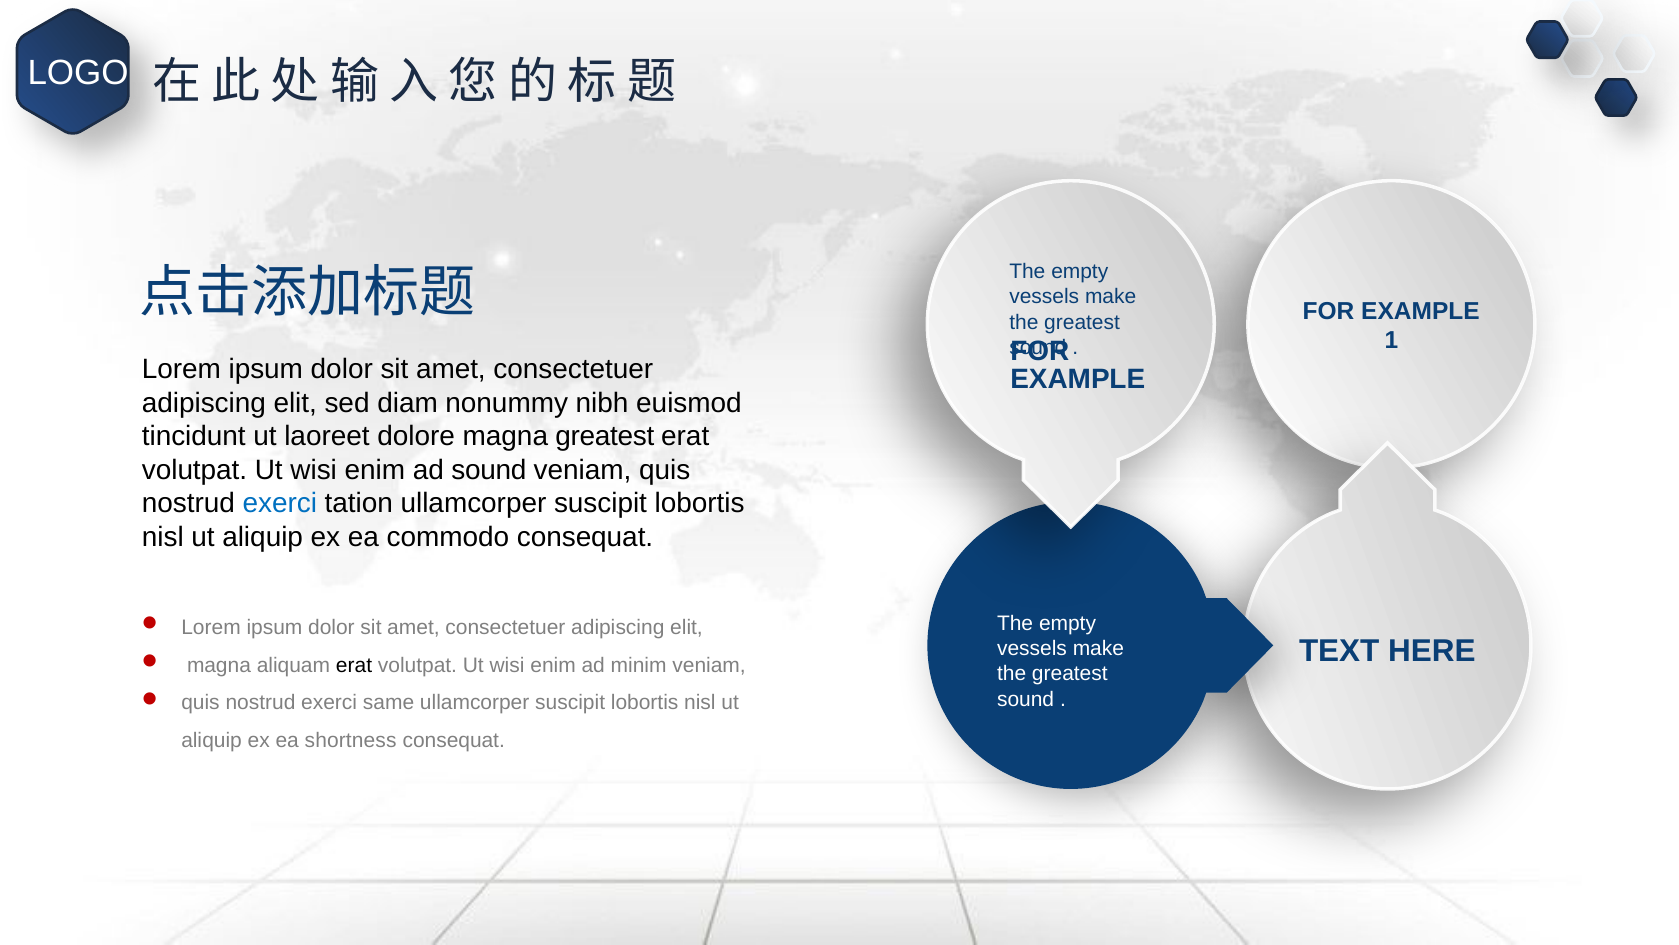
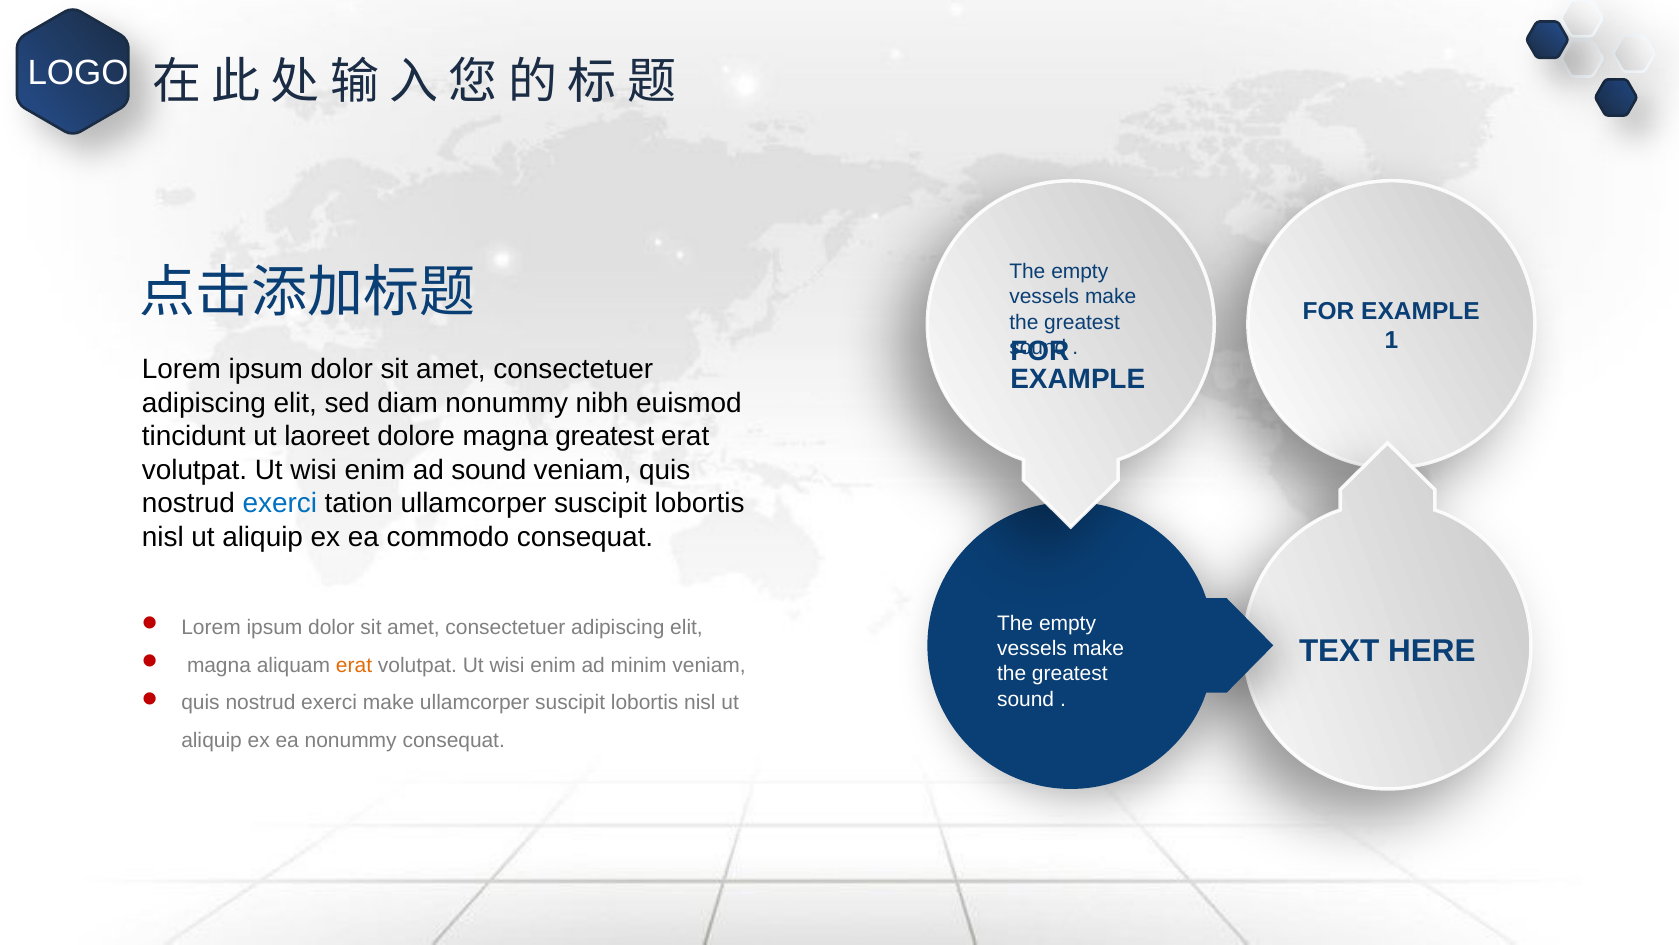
erat colour: black -> orange (354, 665)
exerci same: same -> make (389, 702)
ea shortness: shortness -> nonummy (351, 740)
